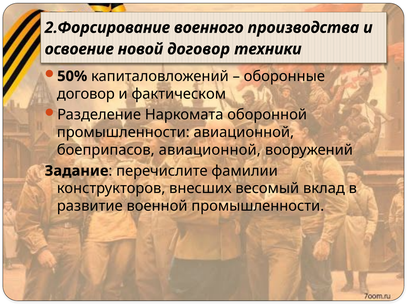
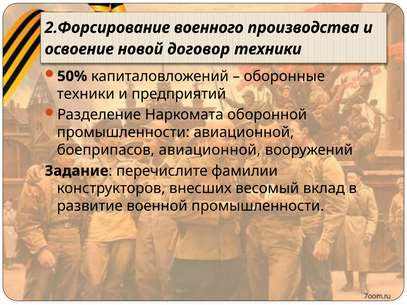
договор: договор -> техники (86, 94)
фактическом: фактическом -> предприятий (179, 94)
